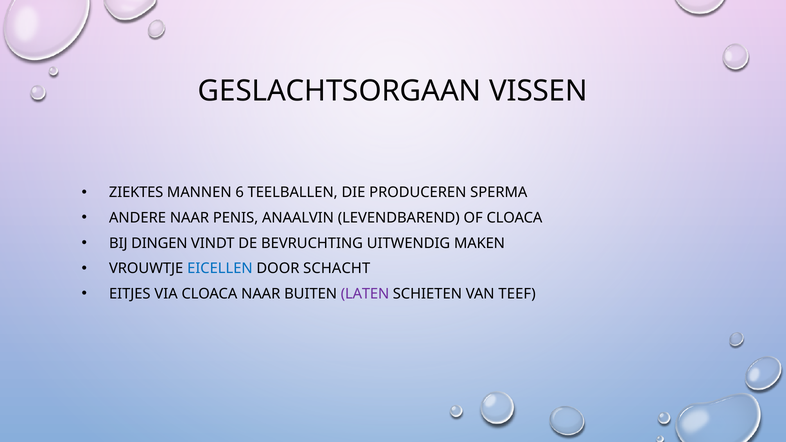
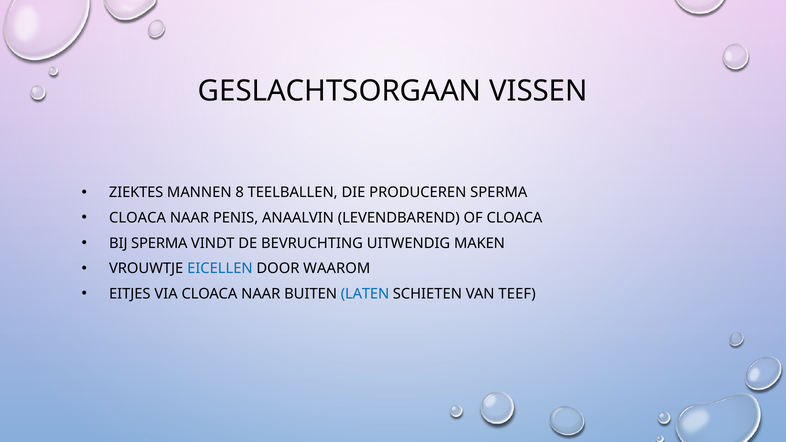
6: 6 -> 8 (240, 193)
ANDERE: ANDERE -> CLOACA (137, 218)
BIJ DINGEN: DINGEN -> SPERMA (159, 243)
SCHACHT: SCHACHT -> WAAROM (337, 269)
LATEN colour: purple -> blue (365, 294)
